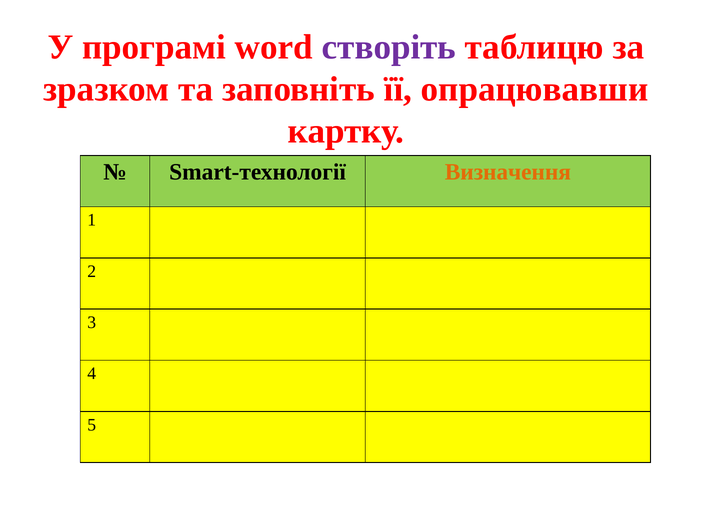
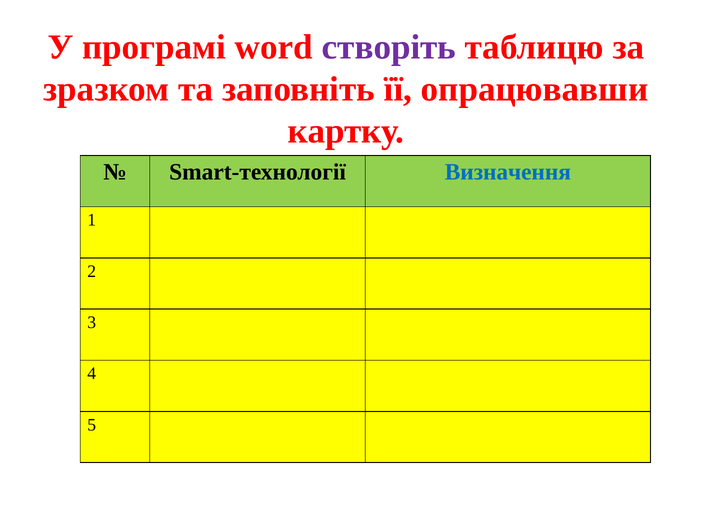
Визначення colour: orange -> blue (508, 172)
